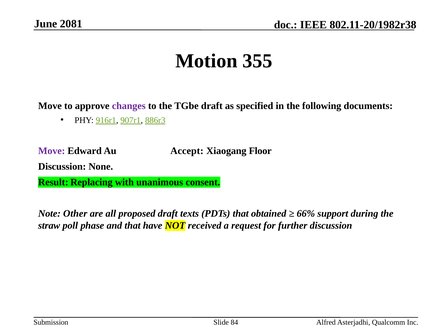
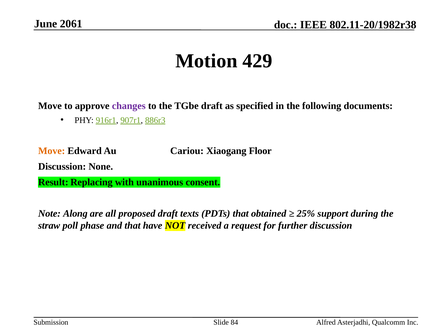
2081: 2081 -> 2061 (71, 24)
355: 355 -> 429 (257, 61)
Move colour: purple -> orange (52, 151)
Accept: Accept -> Cariou (187, 151)
Other: Other -> Along (75, 214)
66%: 66% -> 25% (306, 214)
